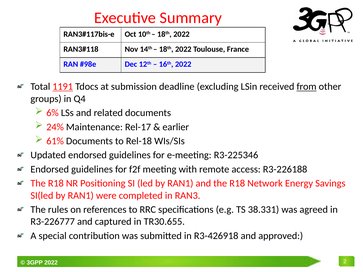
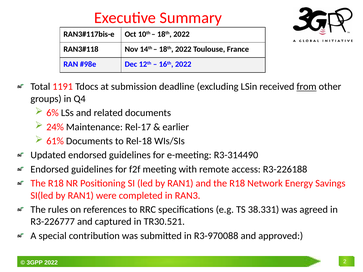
1191 underline: present -> none (63, 87)
R3-225346: R3-225346 -> R3-314490 (236, 155)
TR30.655: TR30.655 -> TR30.521 (164, 222)
R3-426918: R3-426918 -> R3-970088 (216, 236)
